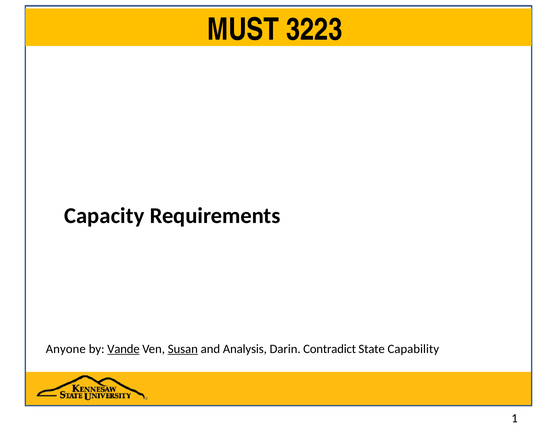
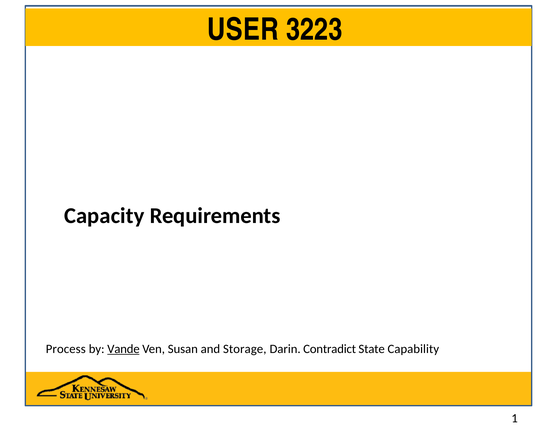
MUST: MUST -> USER (243, 30)
Anyone: Anyone -> Process (66, 349)
Susan underline: present -> none (183, 349)
Analysis: Analysis -> Storage (245, 349)
